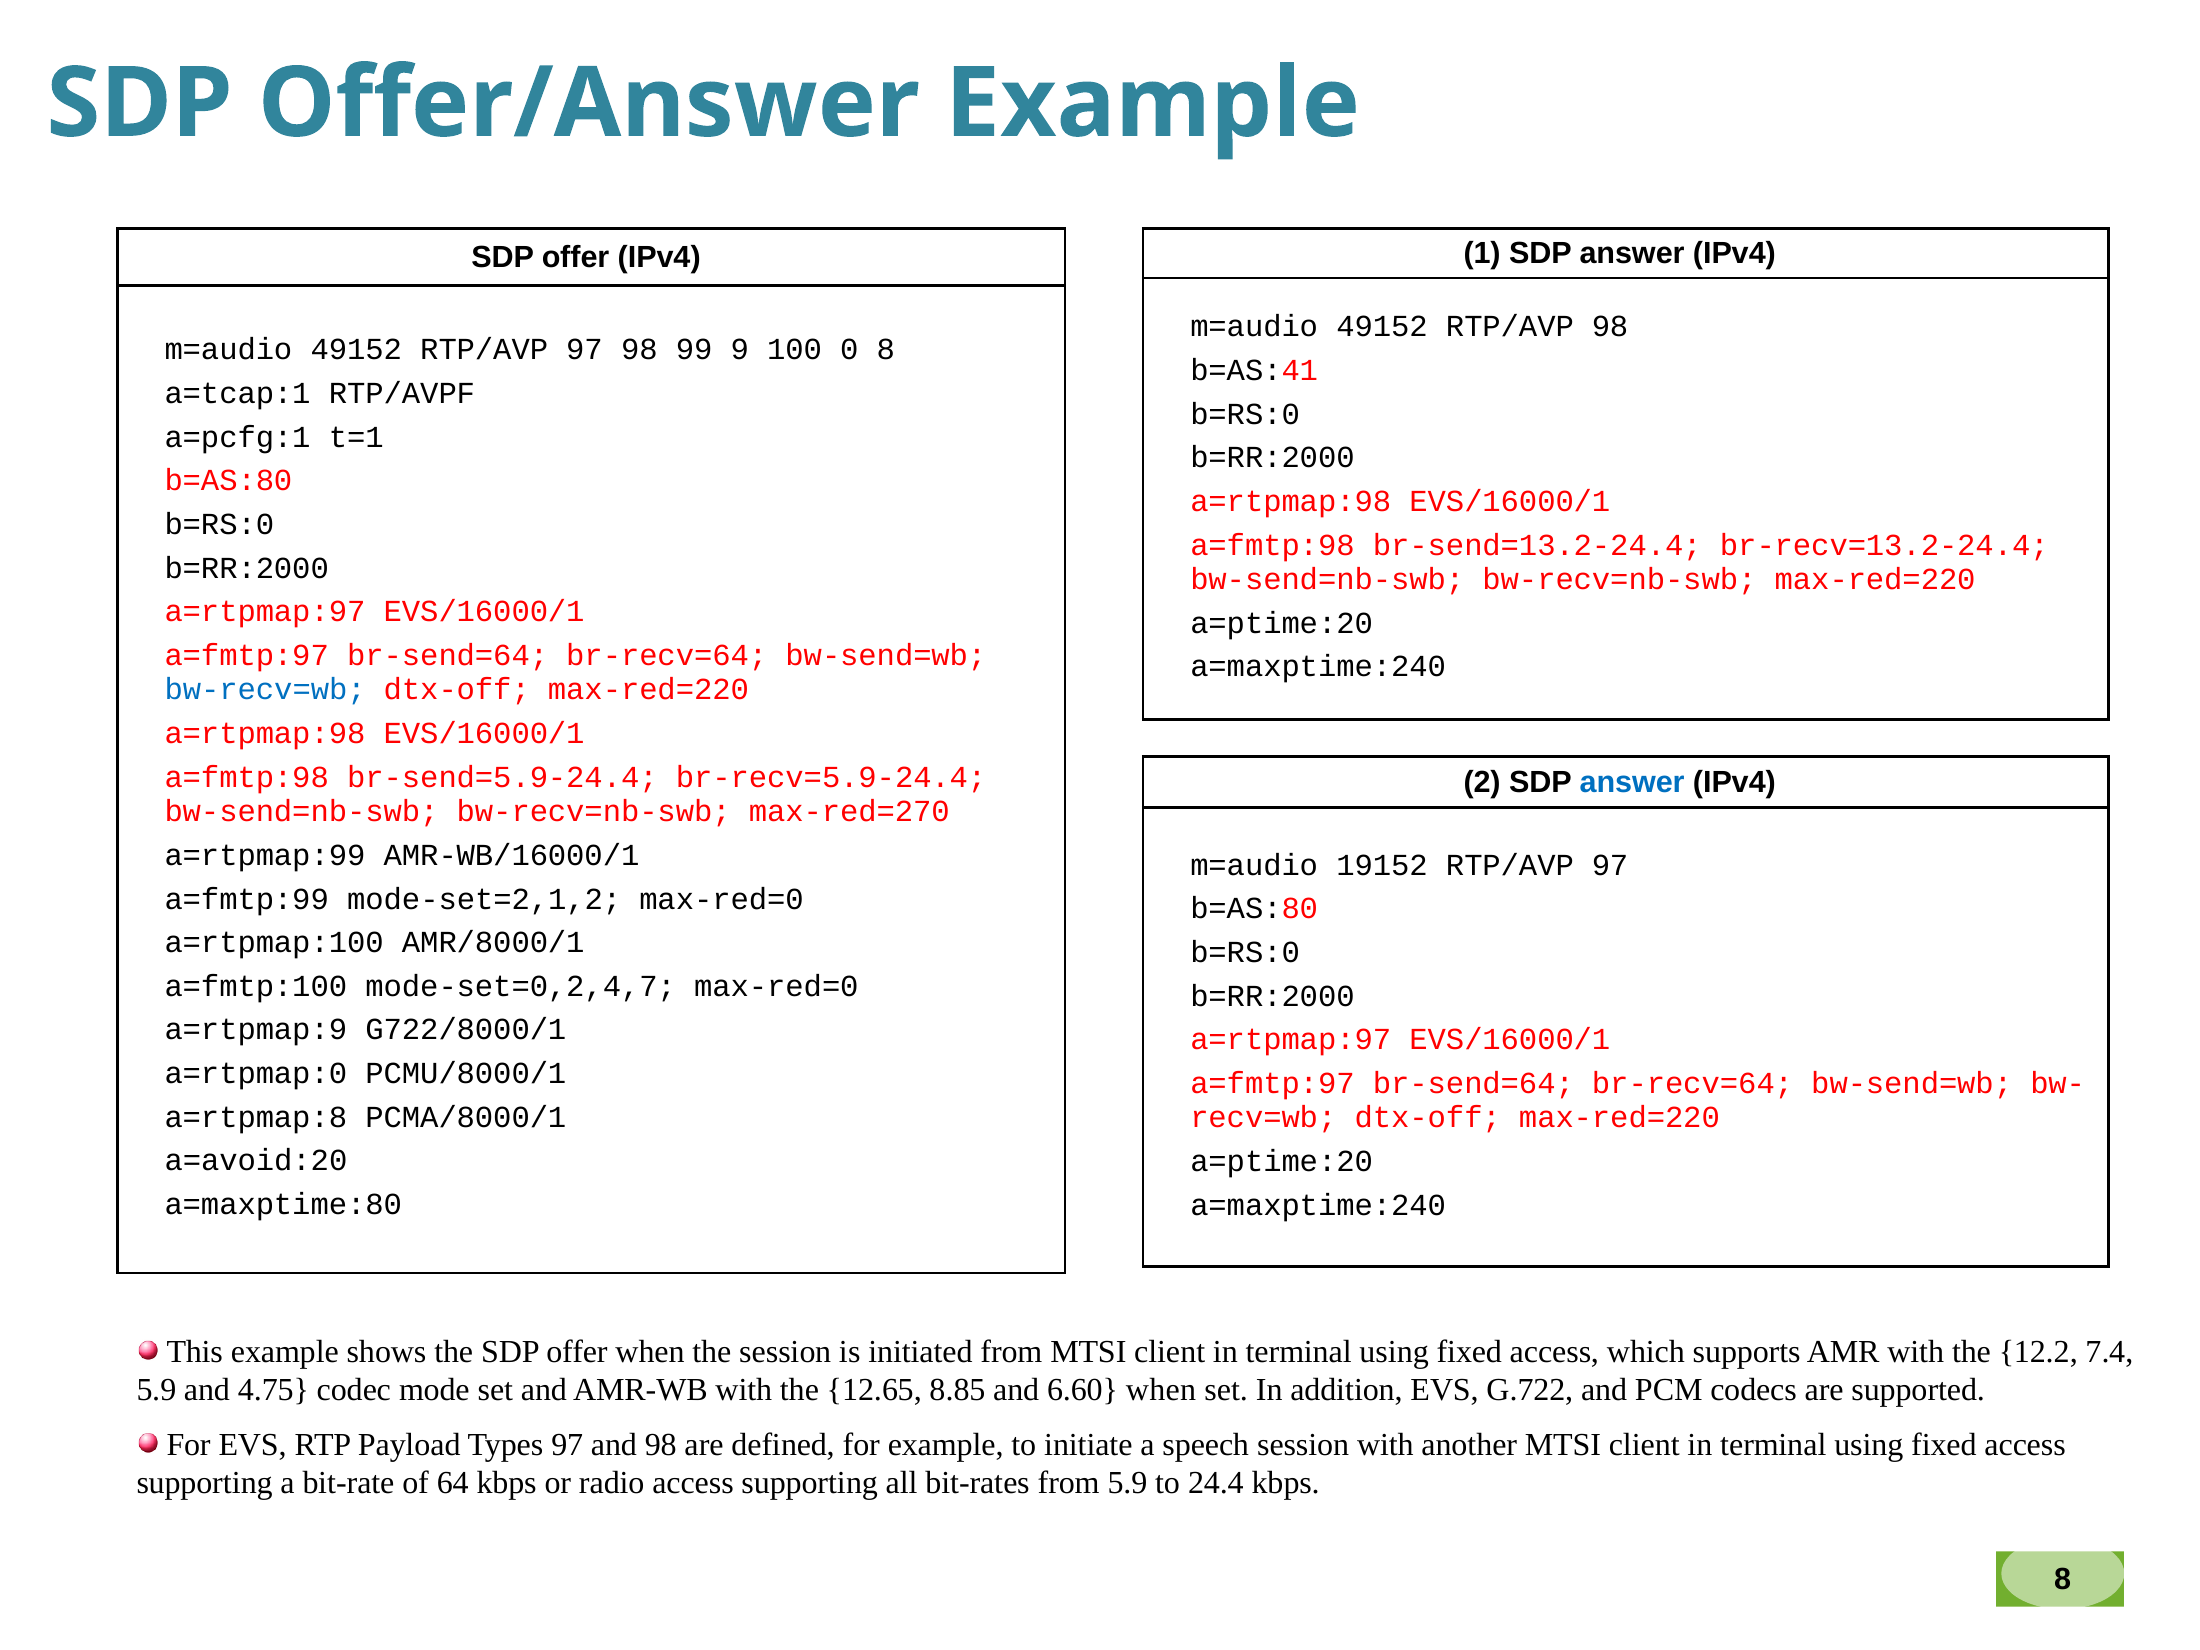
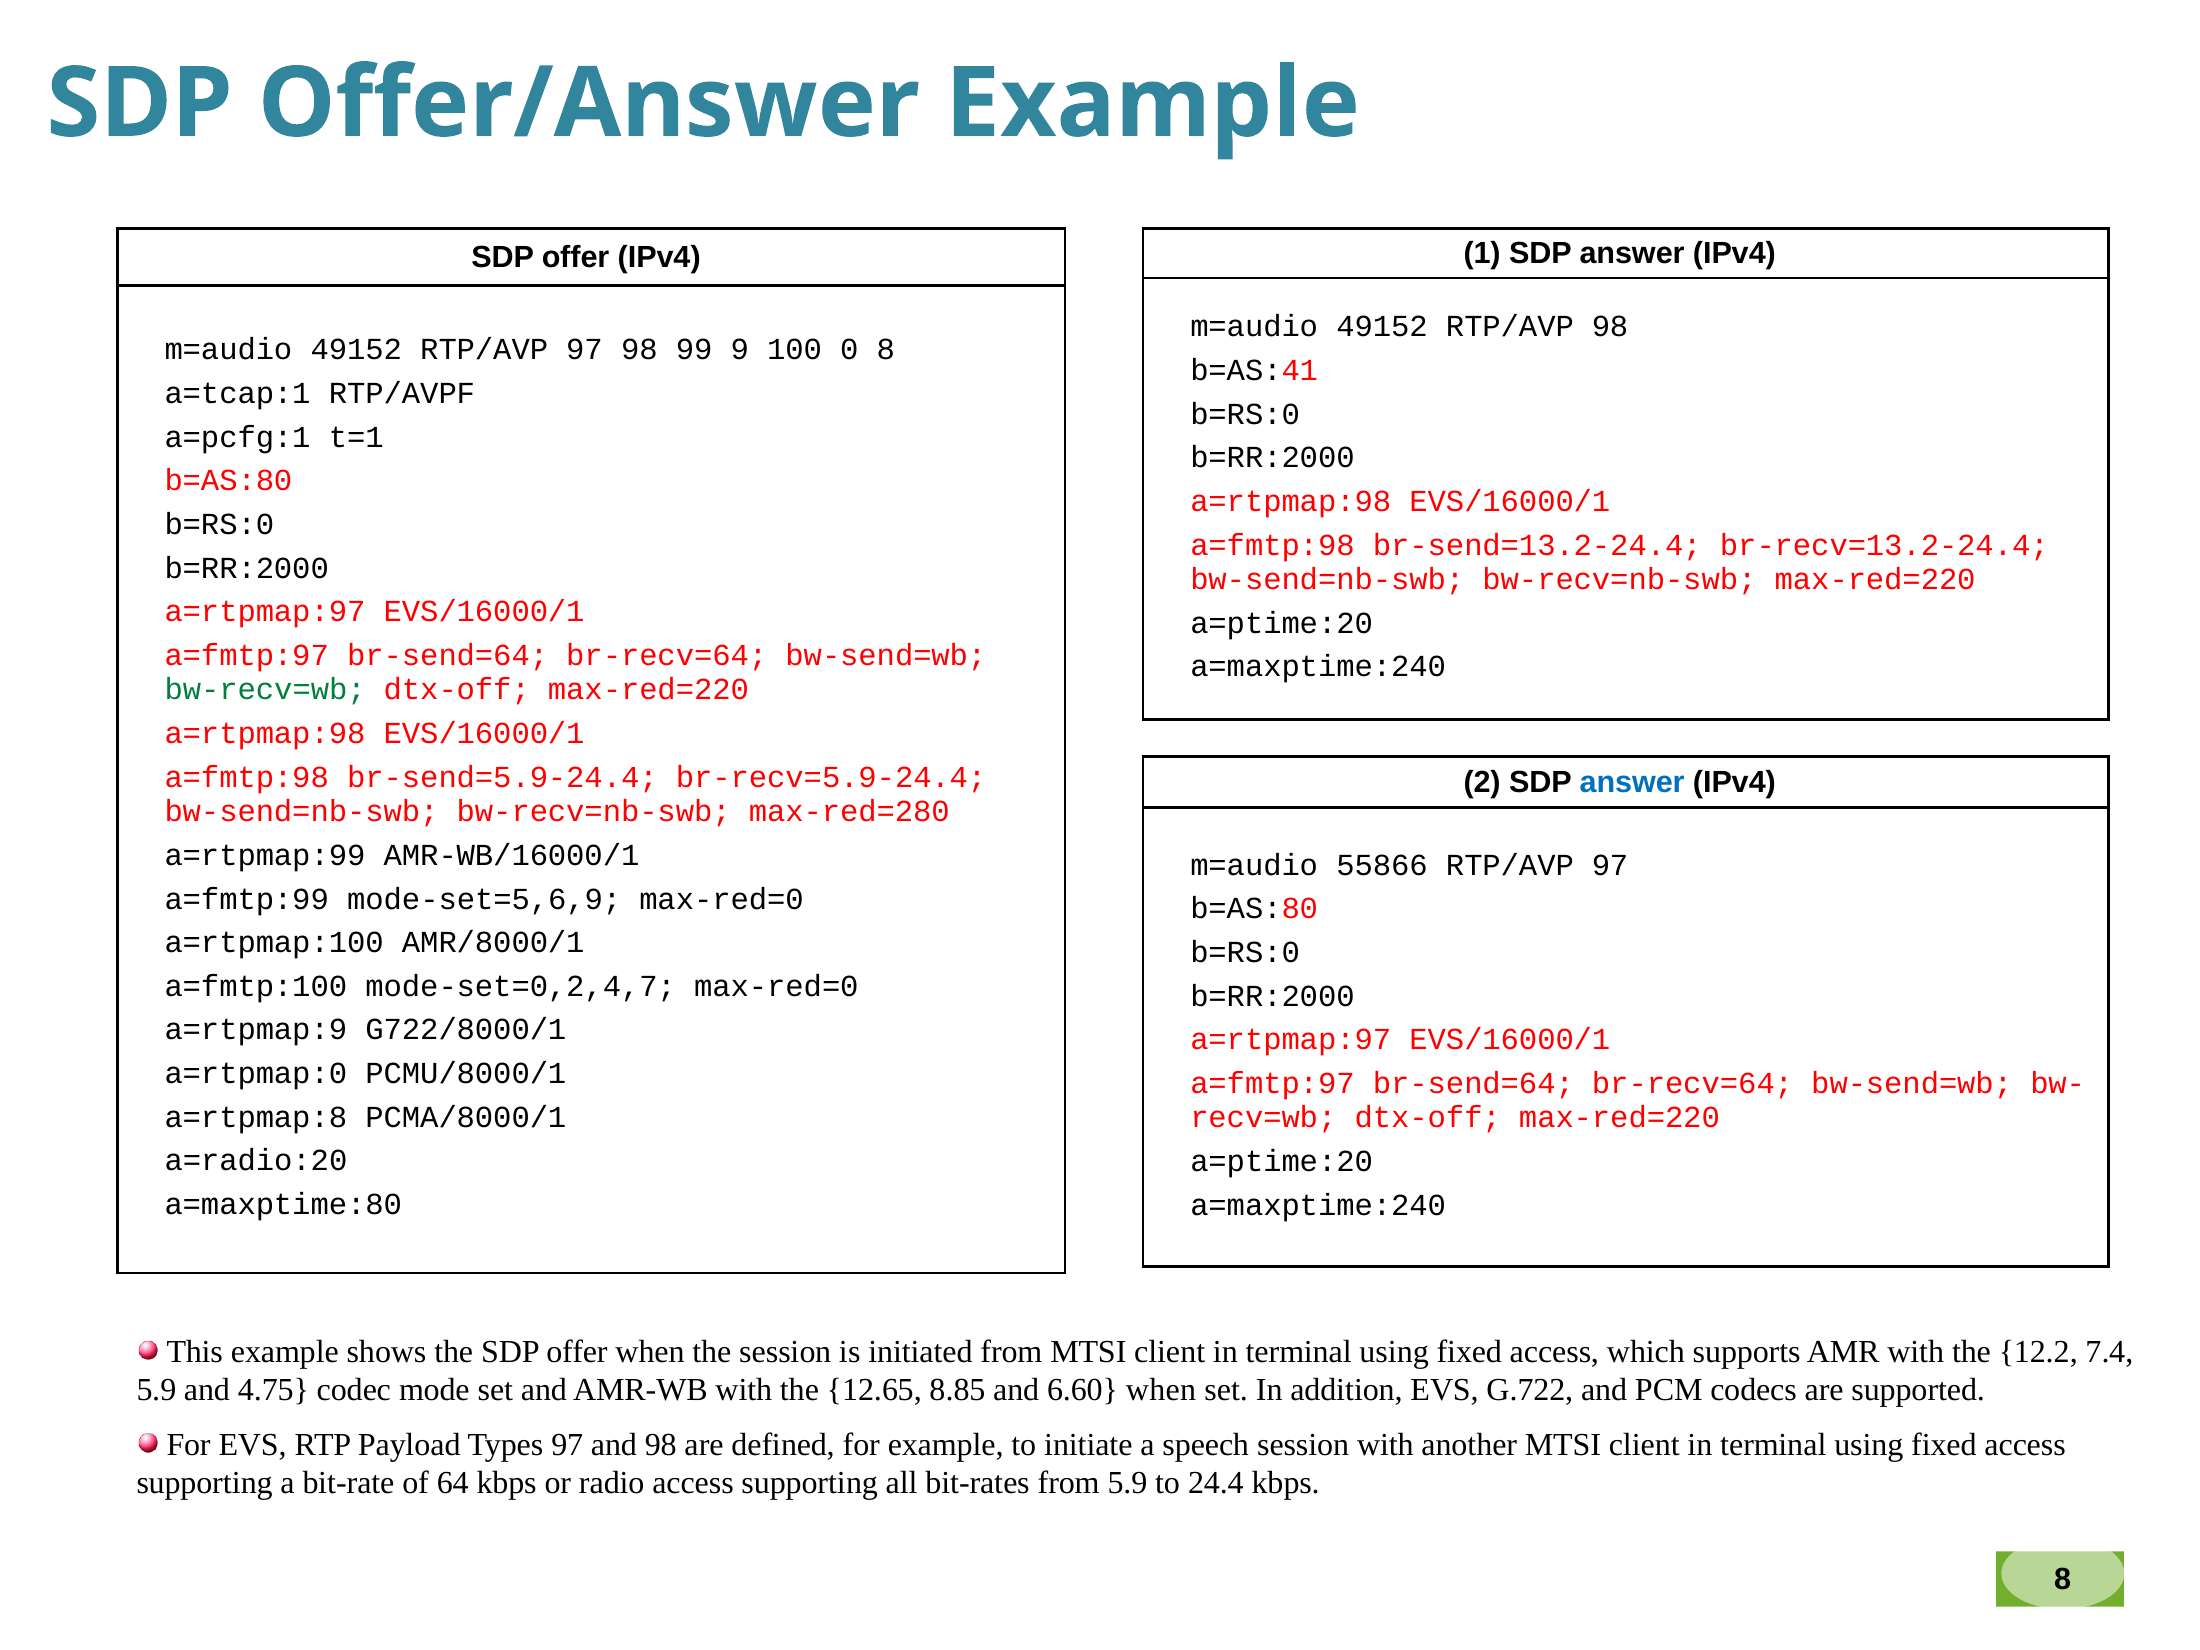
bw-recv=wb colour: blue -> green (265, 690)
max-red=270: max-red=270 -> max-red=280 (849, 812)
19152: 19152 -> 55866 (1382, 865)
mode-set=2,1,2: mode-set=2,1,2 -> mode-set=5,6,9 (484, 899)
a=avoid:20: a=avoid:20 -> a=radio:20 (256, 1161)
